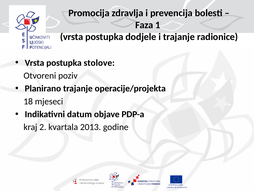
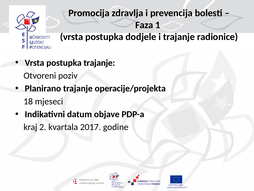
postupka stolove: stolove -> trajanje (99, 63)
2013: 2013 -> 2017 (91, 127)
